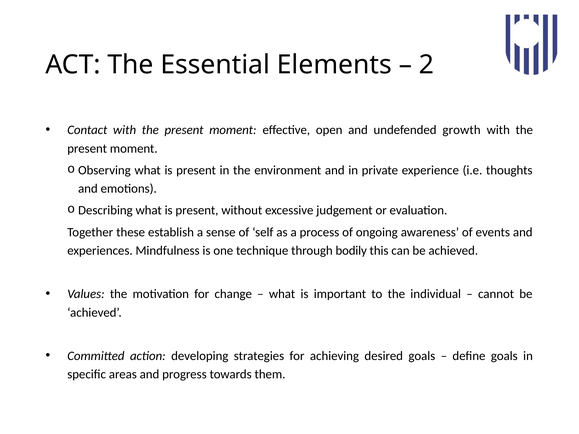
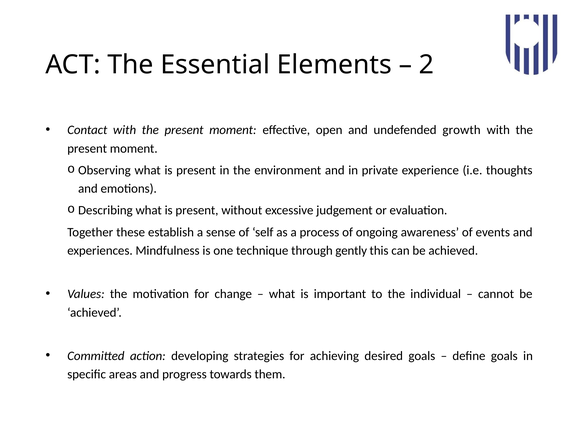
bodily: bodily -> gently (351, 251)
